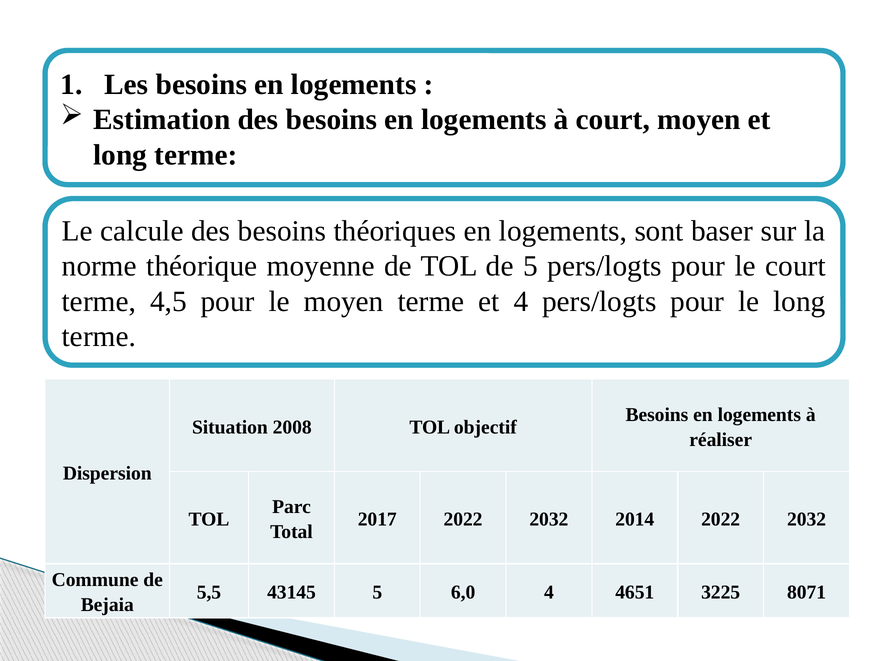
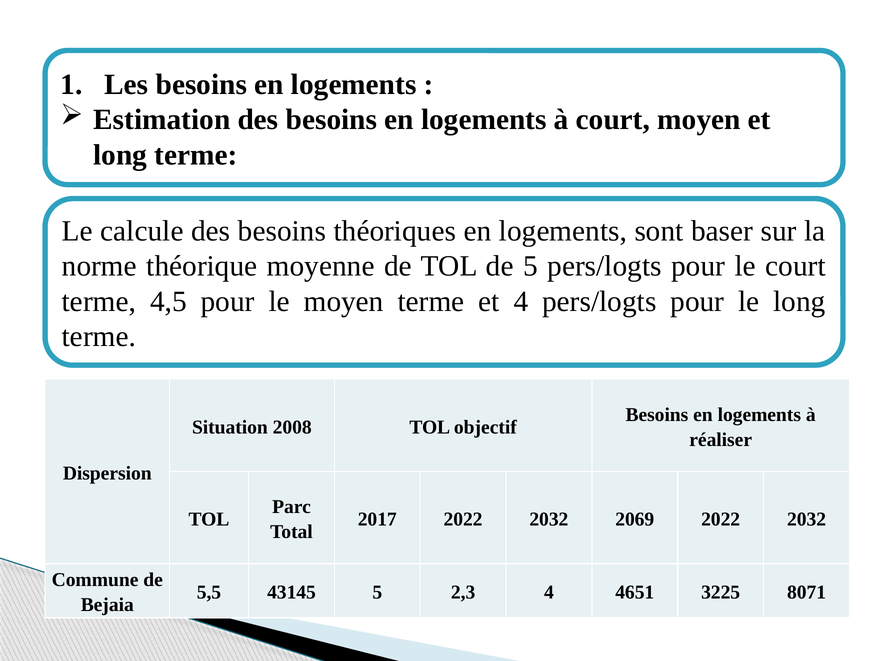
2014: 2014 -> 2069 (635, 519)
6,0: 6,0 -> 2,3 (463, 592)
